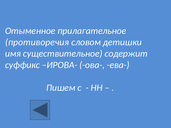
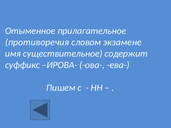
детишки: детишки -> экзамене (122, 42)
